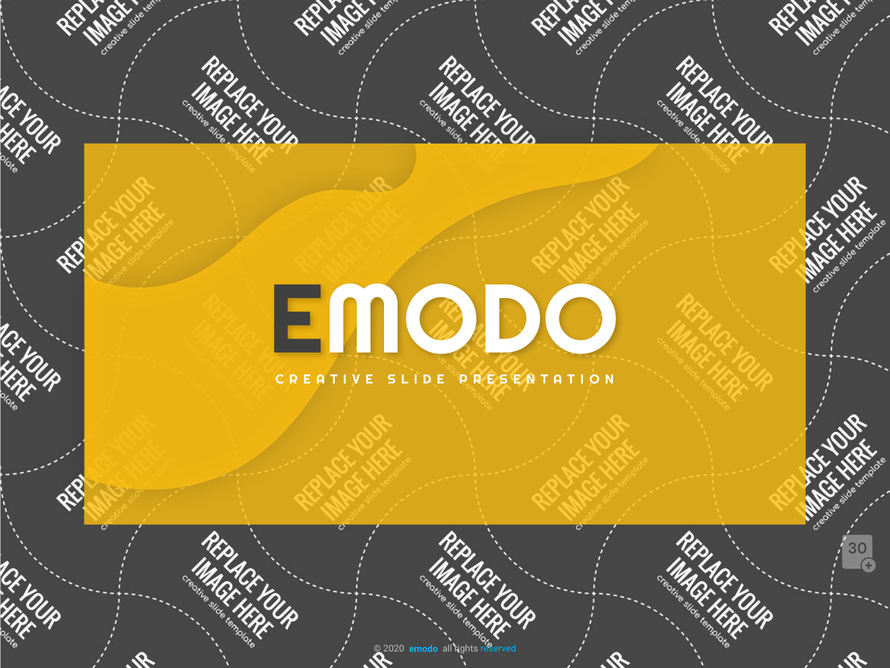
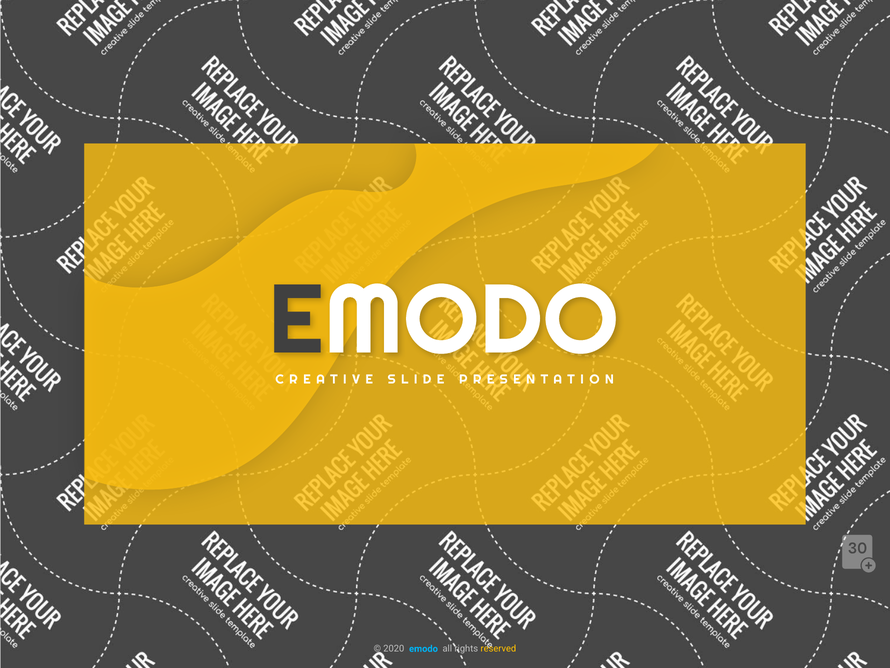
reserved colour: light blue -> yellow (498, 648)
